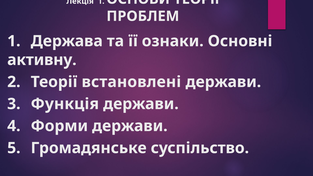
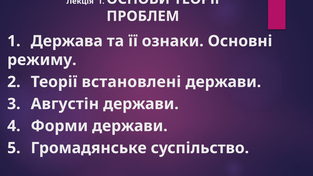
активну: активну -> режиму (42, 60)
Функція: Функція -> Августін (65, 104)
